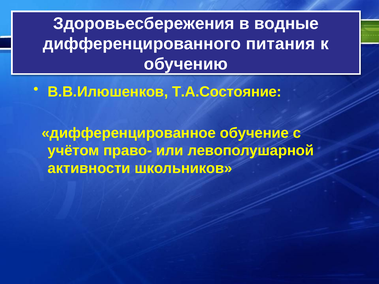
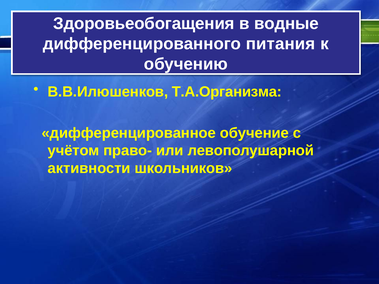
Здоровьесбережения: Здоровьесбережения -> Здоровьеобогащения (144, 24)
Т.А.Состояние: Т.А.Состояние -> Т.А.Организма (227, 92)
